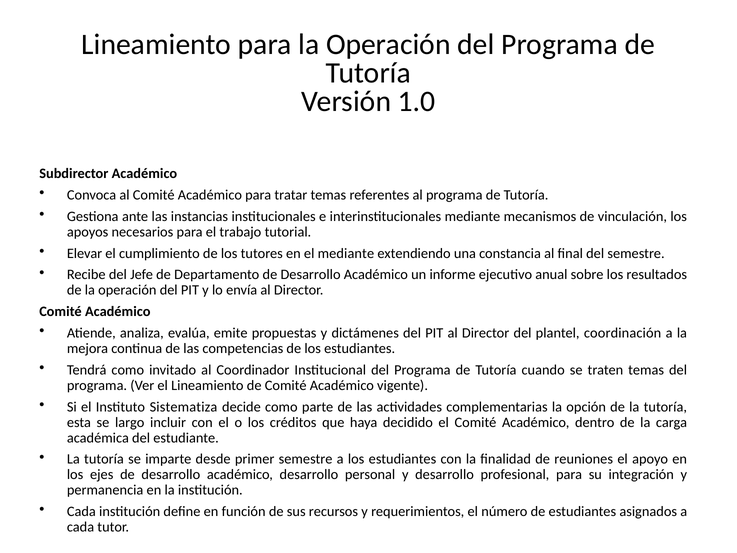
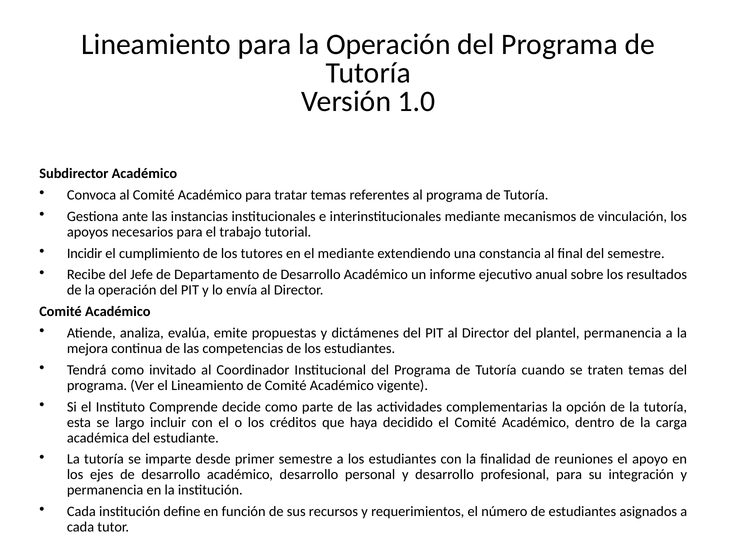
Elevar: Elevar -> Incidir (85, 253)
plantel coordinación: coordinación -> permanencia (623, 333)
Sistematiza: Sistematiza -> Comprende (184, 407)
